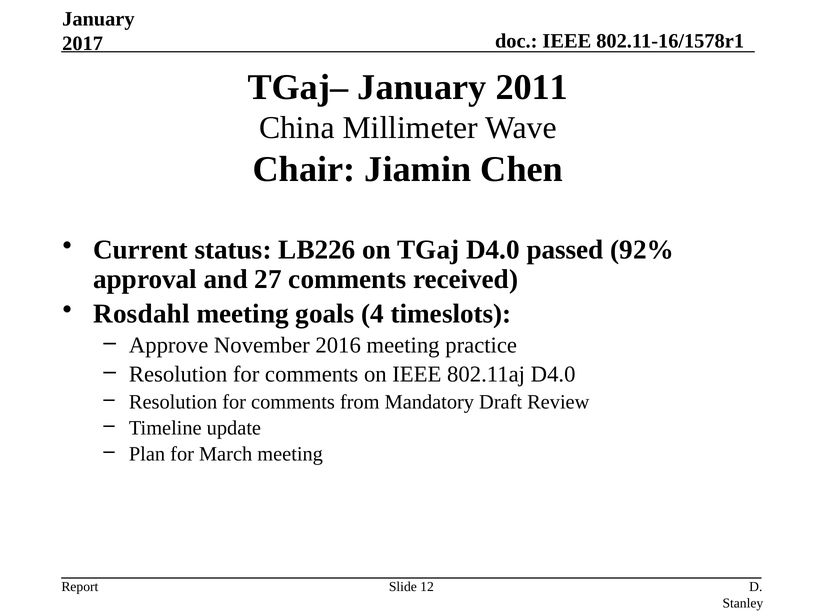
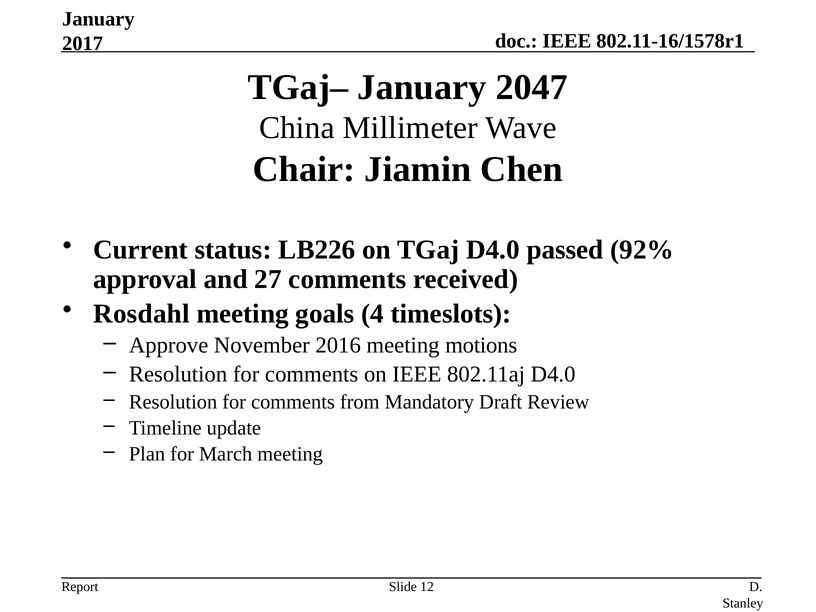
2011: 2011 -> 2047 (532, 87)
practice: practice -> motions (481, 345)
